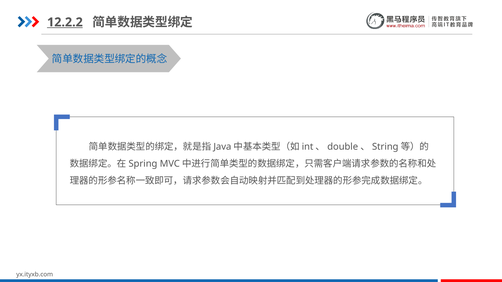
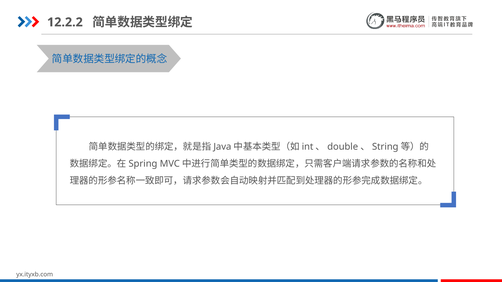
12.2.2 underline: present -> none (65, 22)
